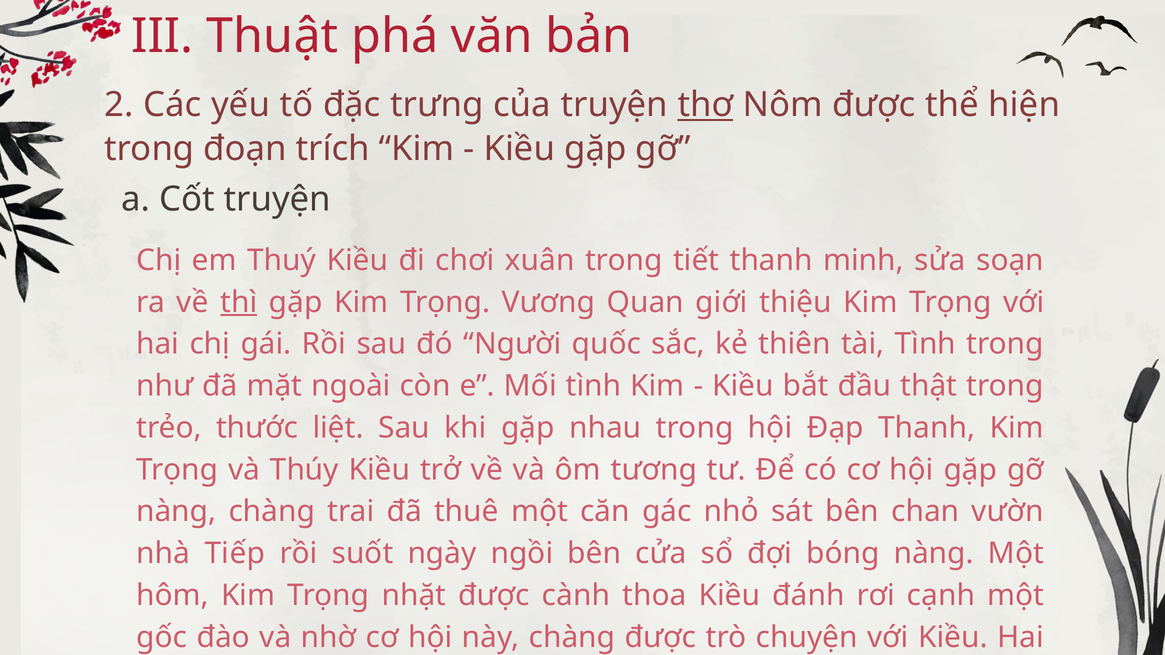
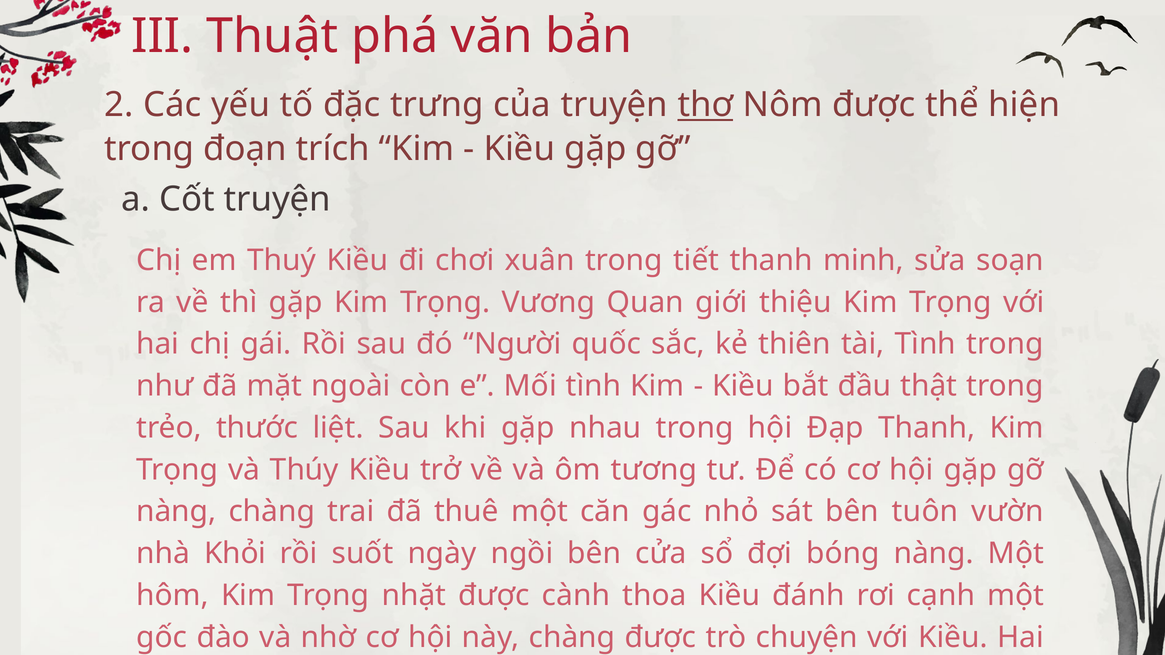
thì underline: present -> none (239, 302)
chan: chan -> tuôn (925, 512)
Tiếp: Tiếp -> Khỏi (235, 554)
